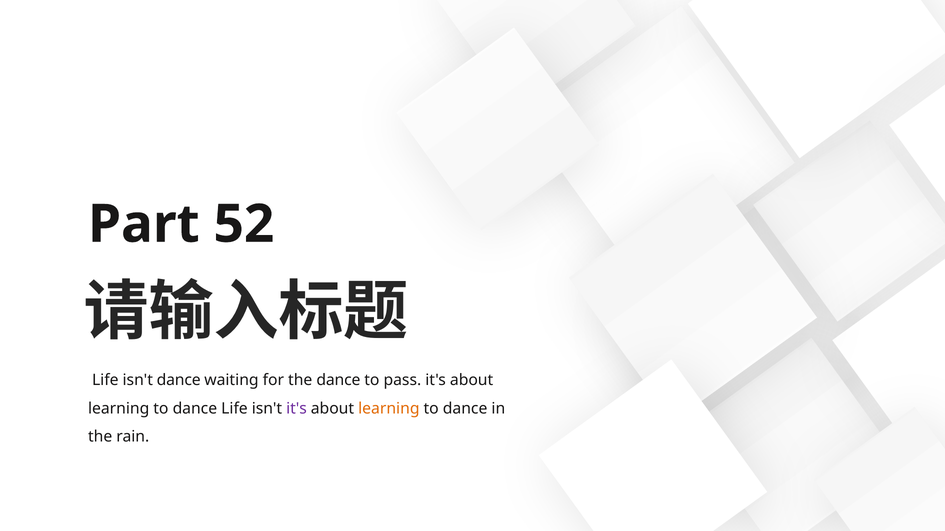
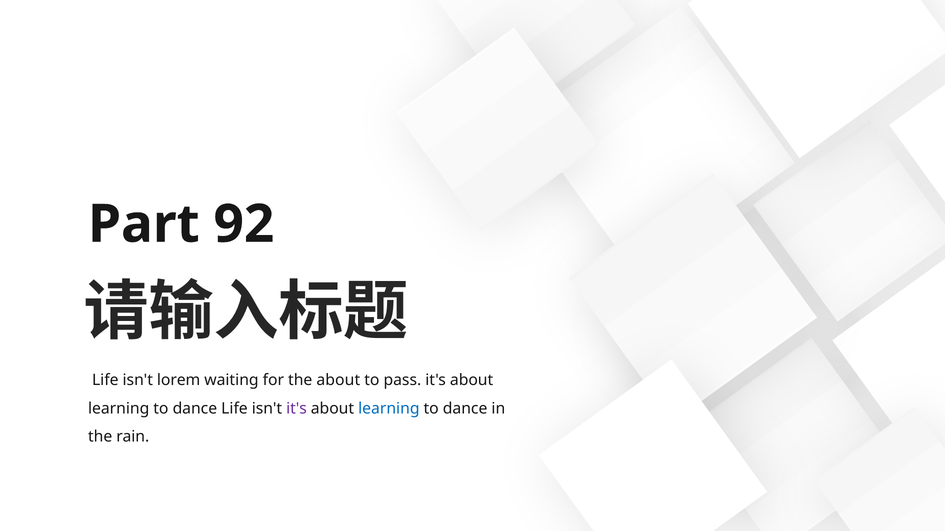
52: 52 -> 92 (244, 224)
isn't dance: dance -> lorem (179, 381)
the dance: dance -> about (338, 381)
learning colour: orange -> blue (389, 409)
